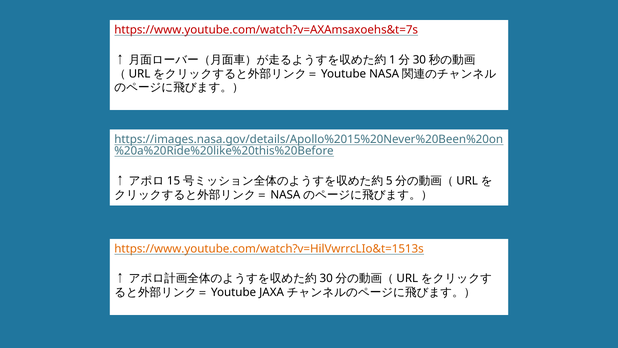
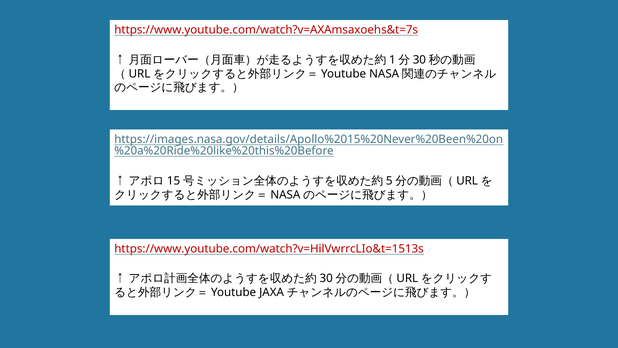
https://www.youtube.com/watch?v=HilVwrrcLIo&t=1513s colour: orange -> red (269, 249)
